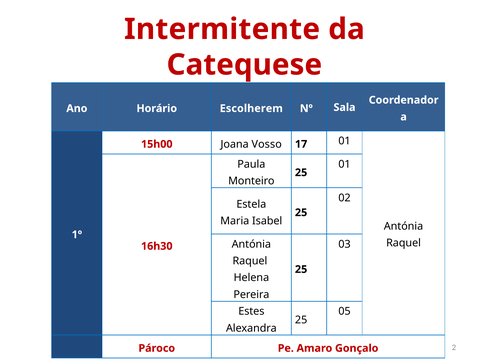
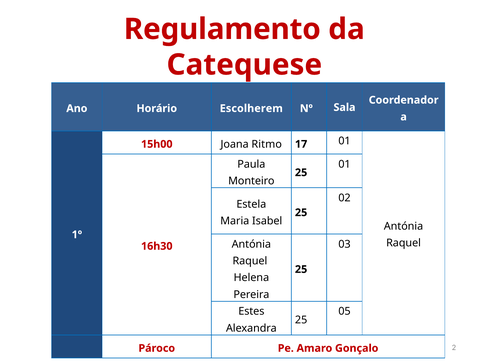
Intermitente: Intermitente -> Regulamento (222, 29)
Vosso: Vosso -> Ritmo (267, 144)
